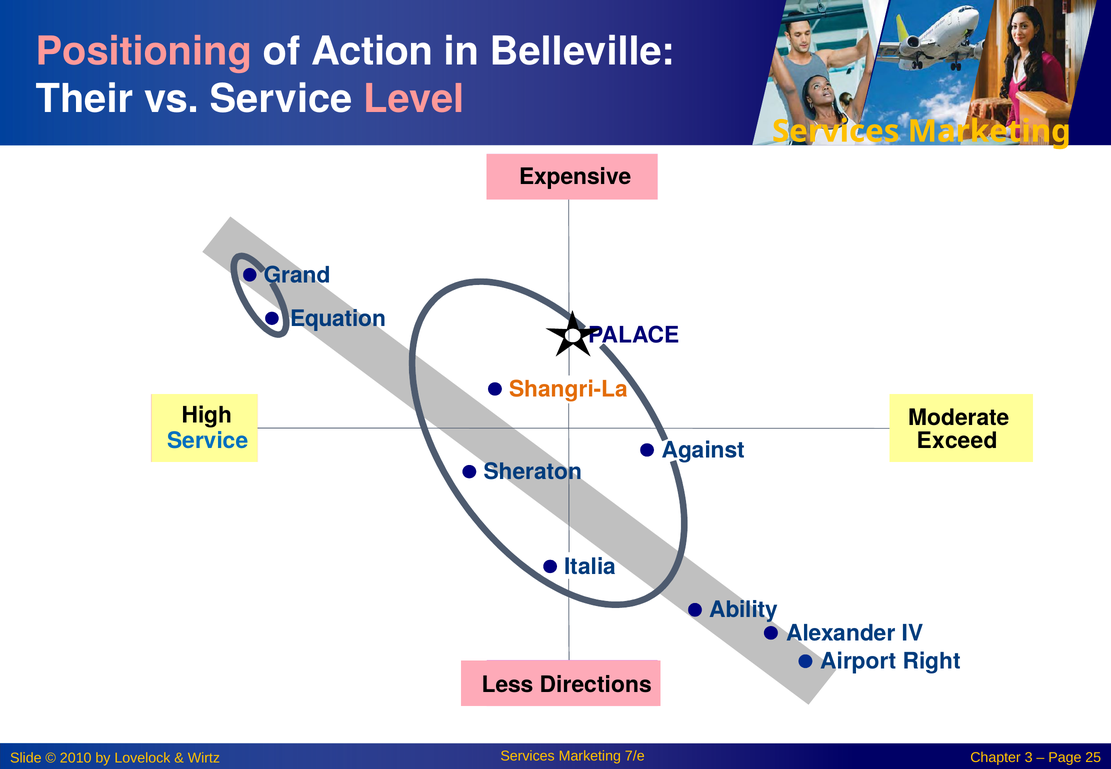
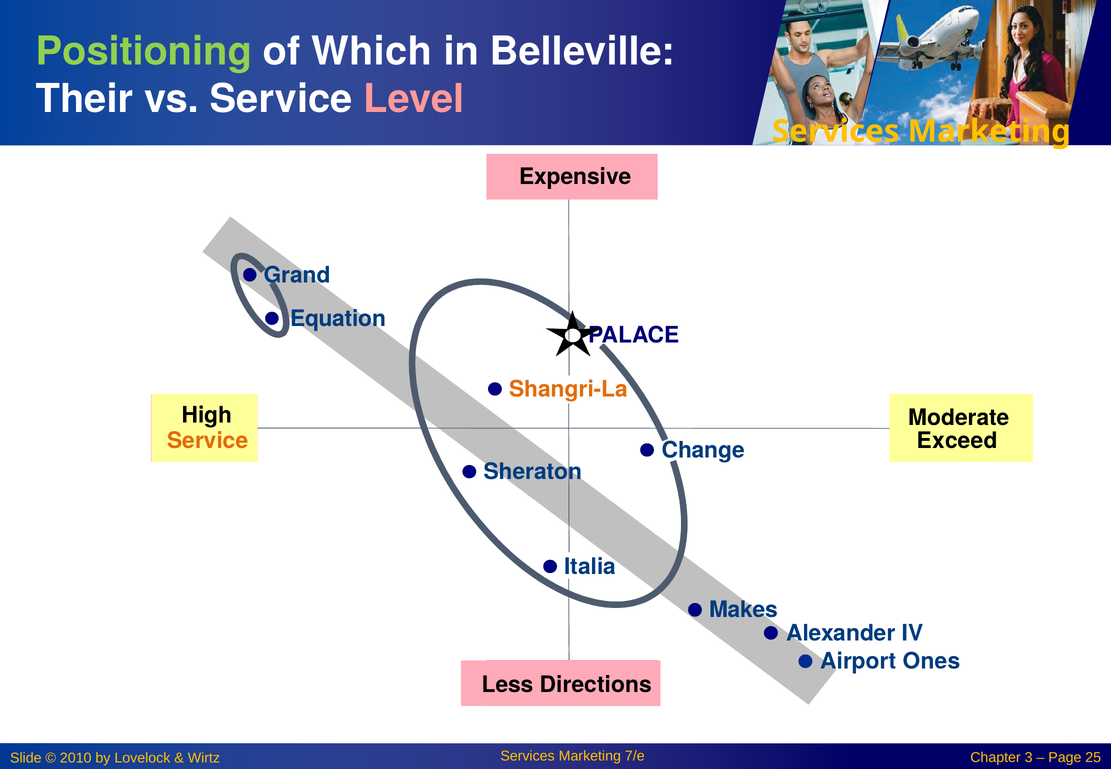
Positioning colour: pink -> light green (144, 51)
Action: Action -> Which (372, 51)
Service colour: blue -> orange (208, 441)
Against: Against -> Change (703, 450)
Ability: Ability -> Makes (744, 610)
Right: Right -> Ones (932, 662)
